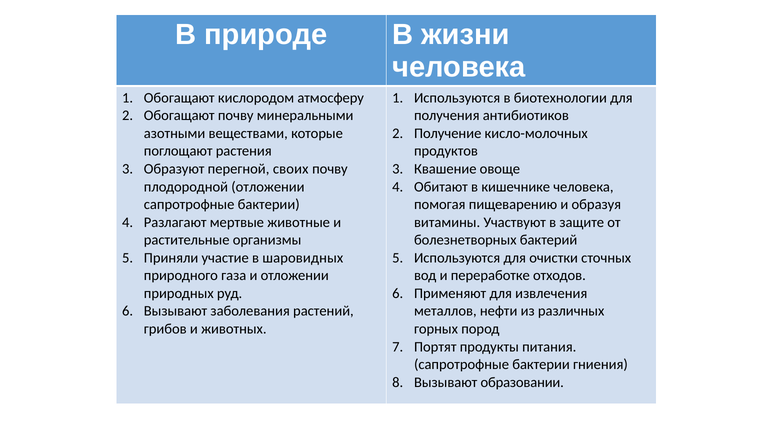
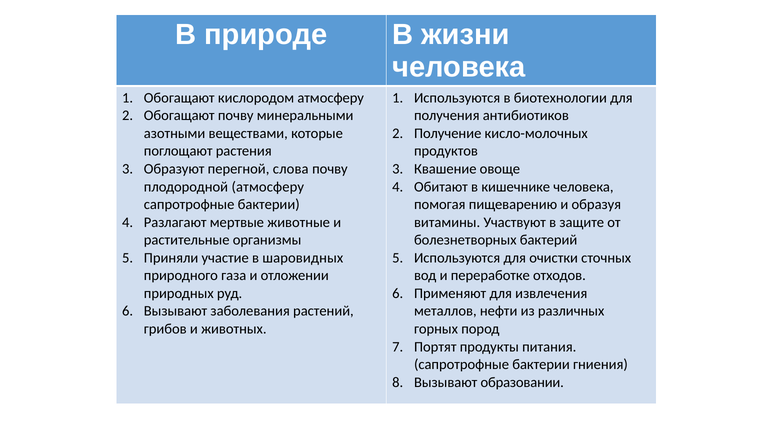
своих: своих -> слова (291, 169)
плодородной отложении: отложении -> атмосферу (268, 187)
